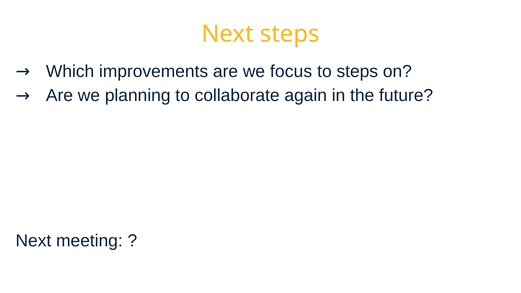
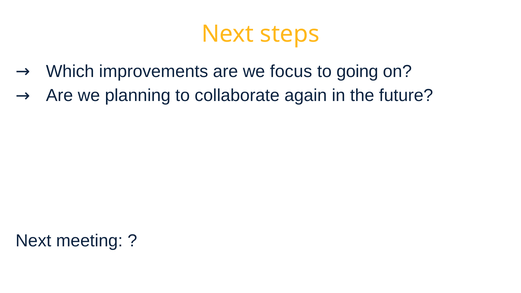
to steps: steps -> going (357, 71)
